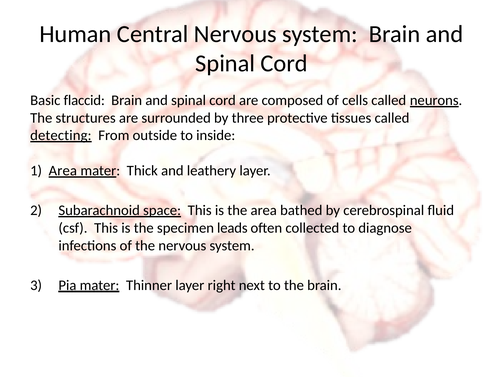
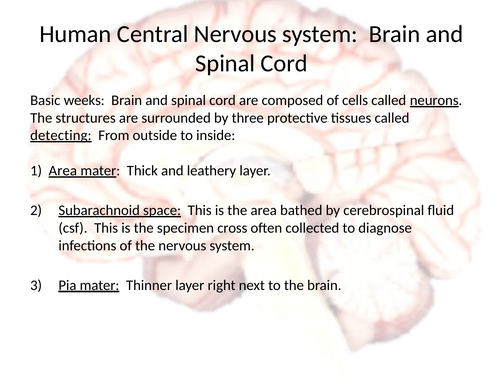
flaccid: flaccid -> weeks (84, 100)
leads: leads -> cross (232, 228)
